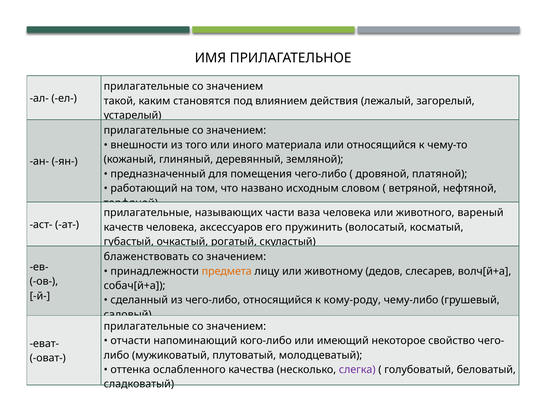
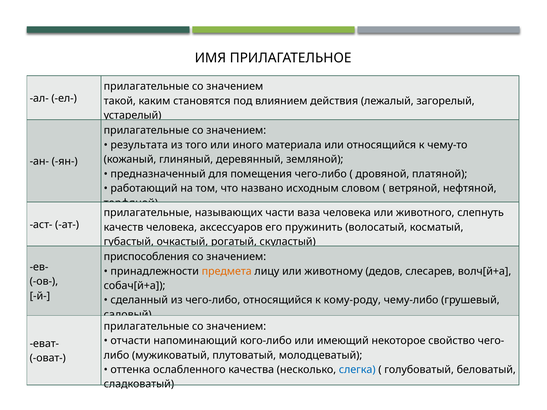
внешности: внешности -> результата (139, 145)
вареный: вареный -> слепнуть (481, 213)
блаженствовать: блаженствовать -> приспособления (147, 257)
слегка colour: purple -> blue (357, 370)
